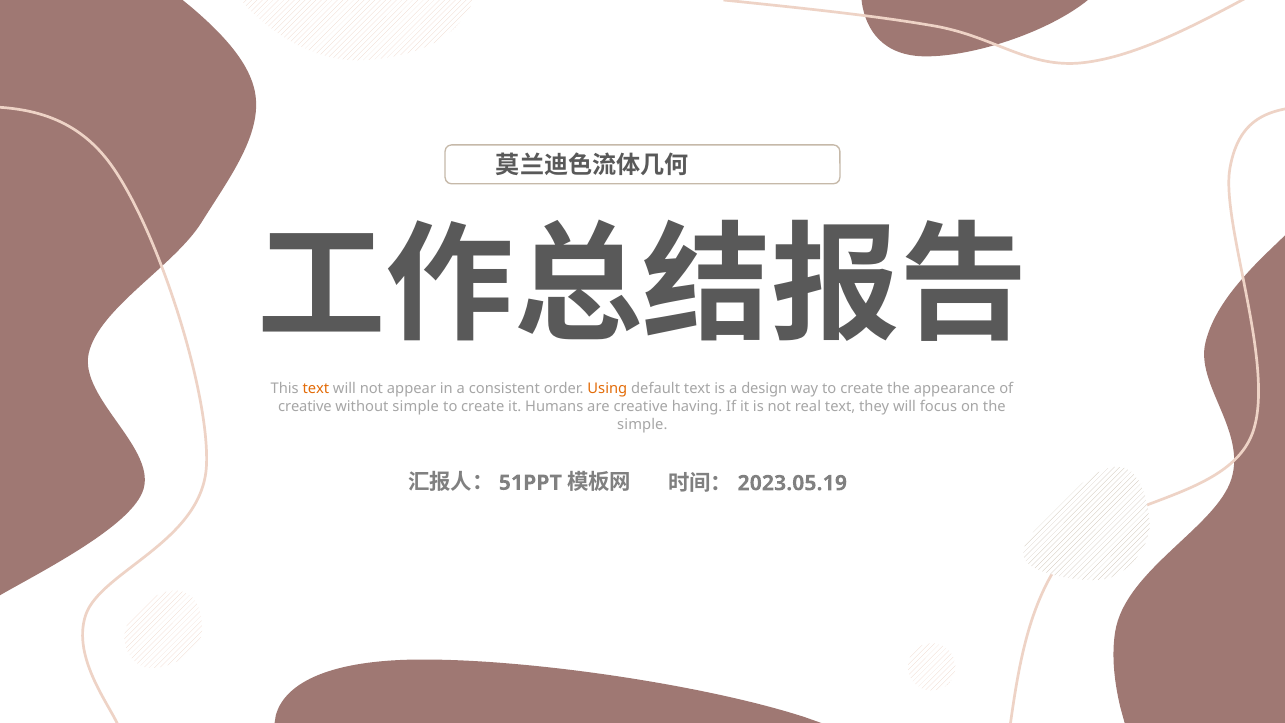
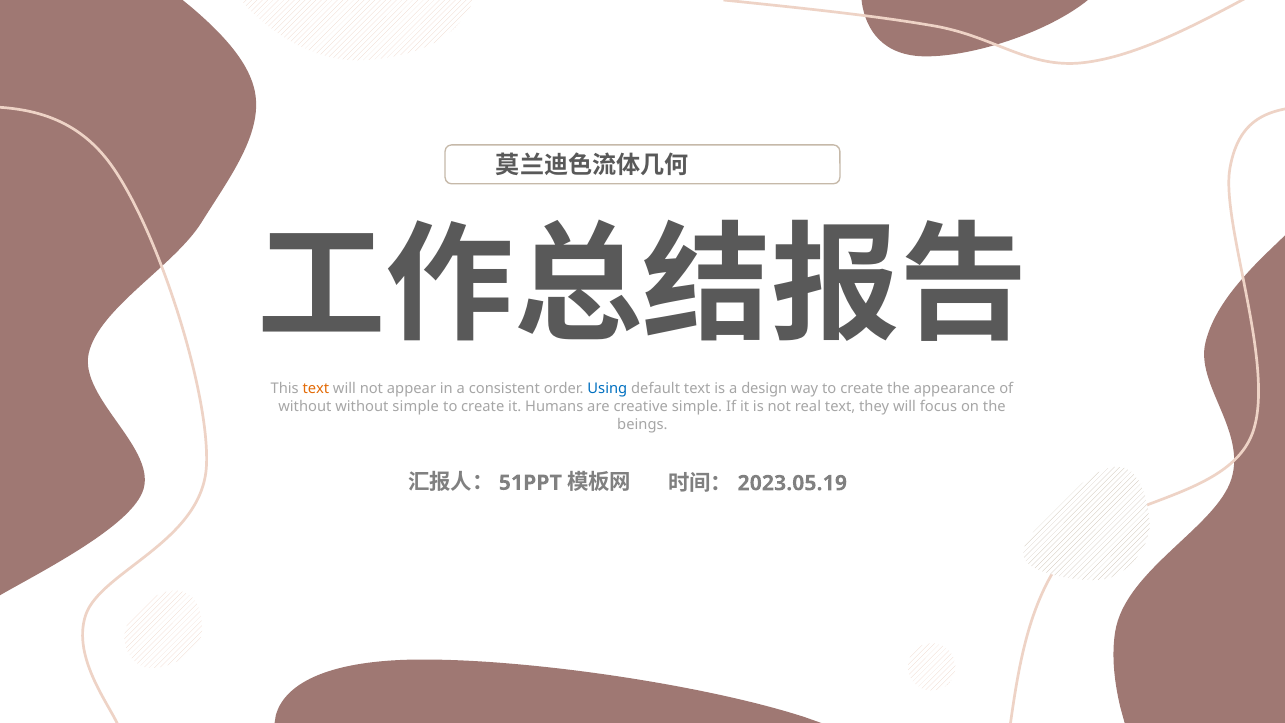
Using colour: orange -> blue (607, 389)
creative: creative -> without (305, 407)
creative having: having -> simple (697, 407)
simple: simple -> beings (642, 424)
